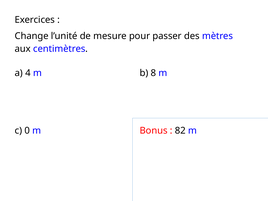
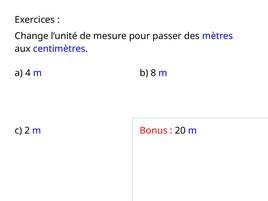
0: 0 -> 2 (27, 131)
82: 82 -> 20 (180, 131)
